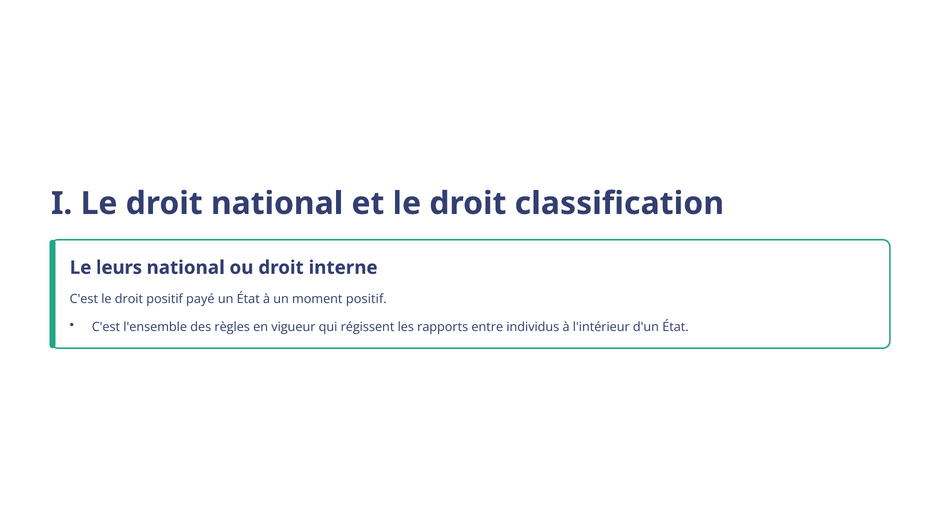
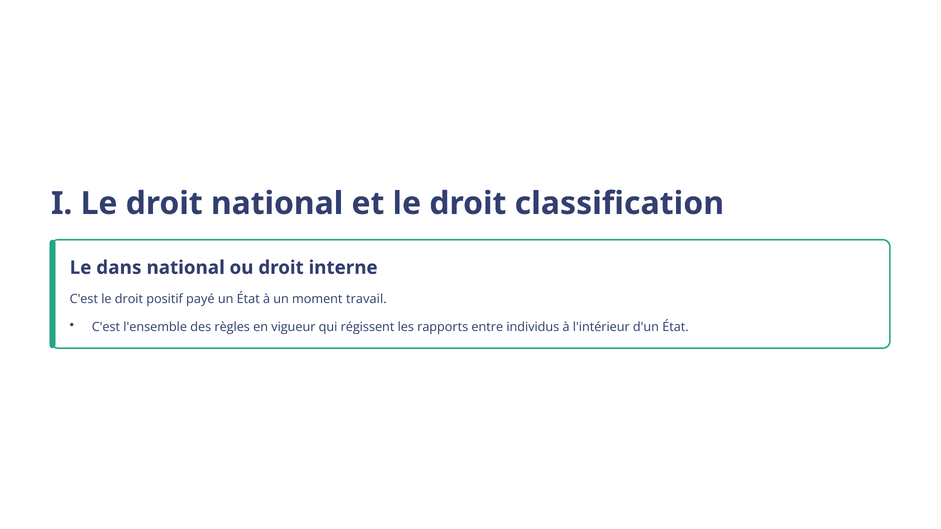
leurs: leurs -> dans (119, 268)
moment positif: positif -> travail (366, 299)
